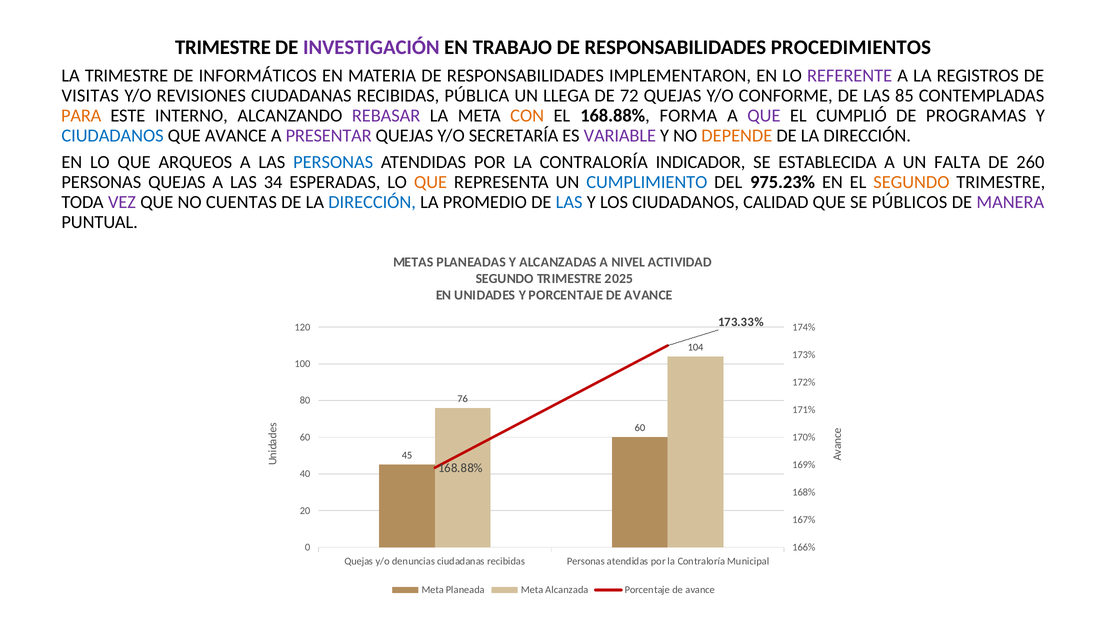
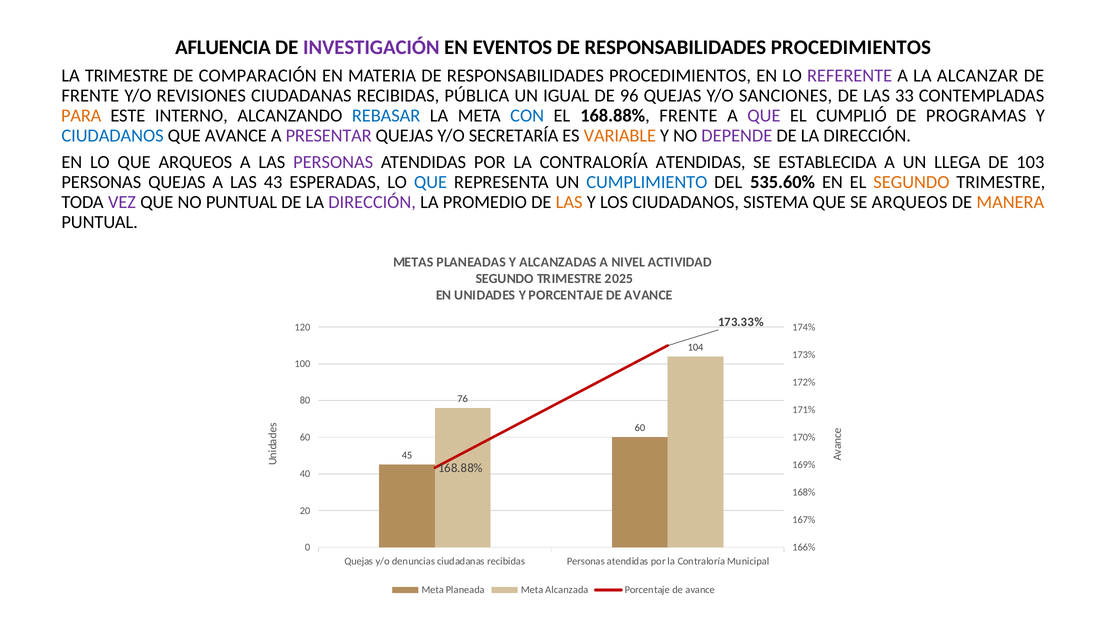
TRIMESTRE: TRIMESTRE -> AFLUENCIA (223, 48)
TRABAJO: TRABAJO -> EVENTOS (512, 48)
INFORMÁTICOS: INFORMÁTICOS -> COMPARACIÓN (258, 76)
MATERIA DE RESPONSABILIDADES IMPLEMENTARON: IMPLEMENTARON -> PROCEDIMIENTOS (680, 76)
REGISTROS: REGISTROS -> ALCANZAR (978, 76)
VISITAS: VISITAS -> FRENTE (90, 96)
LLEGA: LLEGA -> IGUAL (566, 96)
72: 72 -> 96 (629, 96)
CONFORME: CONFORME -> SANCIONES (786, 96)
85: 85 -> 33 (904, 96)
REBASAR colour: purple -> blue (386, 115)
CON colour: orange -> blue (527, 115)
168.88% FORMA: FORMA -> FRENTE (688, 115)
VARIABLE colour: purple -> orange (620, 135)
DEPENDE colour: orange -> purple (737, 135)
PERSONAS colour: blue -> purple (333, 162)
CONTRALORÍA INDICADOR: INDICADOR -> ATENDIDAS (701, 162)
FALTA: FALTA -> LLEGA (957, 162)
260: 260 -> 103 (1030, 162)
34: 34 -> 43 (273, 182)
QUE colour: orange -> blue (431, 182)
975.23%: 975.23% -> 535.60% (783, 182)
NO CUENTAS: CUENTAS -> PUNTUAL (242, 202)
DIRECCIÓN colour: blue -> purple (372, 202)
LAS colour: blue -> orange (569, 202)
CALIDAD: CALIDAD -> SISTEMA (776, 202)
SE PÚBLICOS: PÚBLICOS -> ARQUEOS (910, 202)
MANERA colour: purple -> orange (1010, 202)
